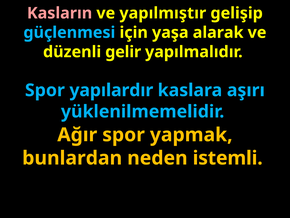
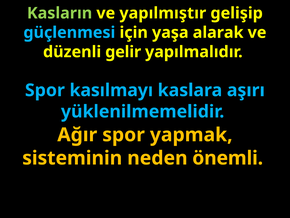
Kasların colour: pink -> light green (60, 13)
yapılardır: yapılardır -> kasılmayı (111, 90)
bunlardan: bunlardan -> sisteminin (72, 158)
istemli: istemli -> önemli (228, 158)
